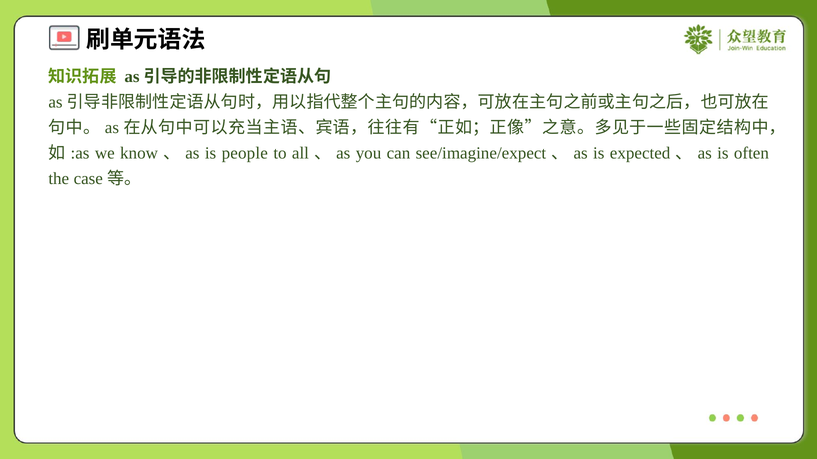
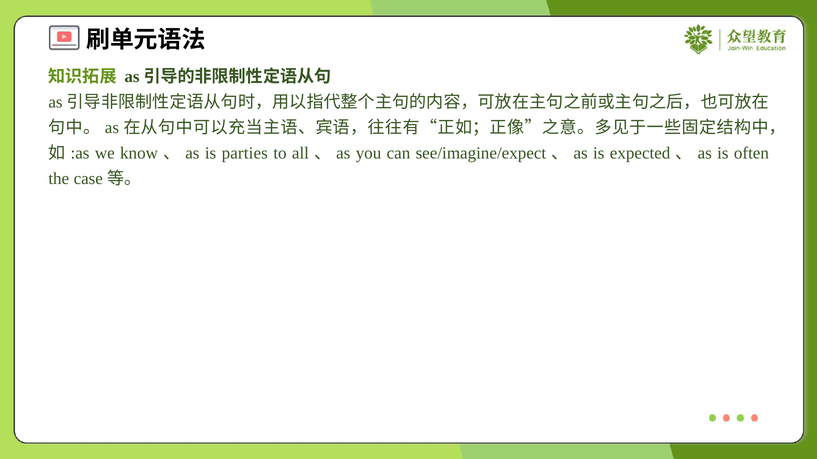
people: people -> parties (245, 153)
